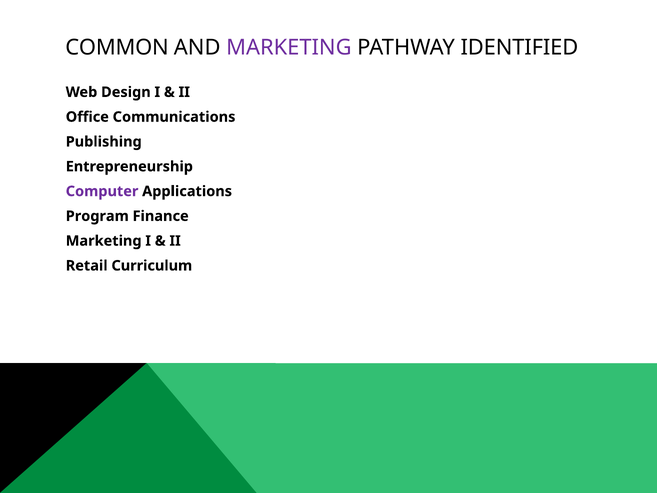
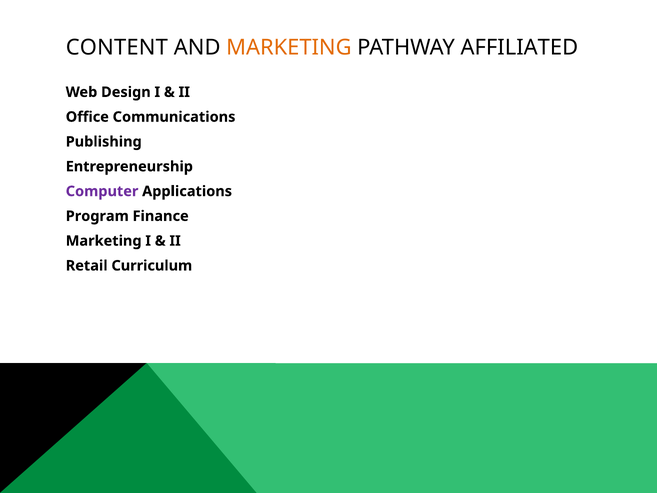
COMMON: COMMON -> CONTENT (117, 48)
MARKETING colour: purple -> orange (289, 48)
IDENTIFIED: IDENTIFIED -> AFFILIATED (519, 48)
